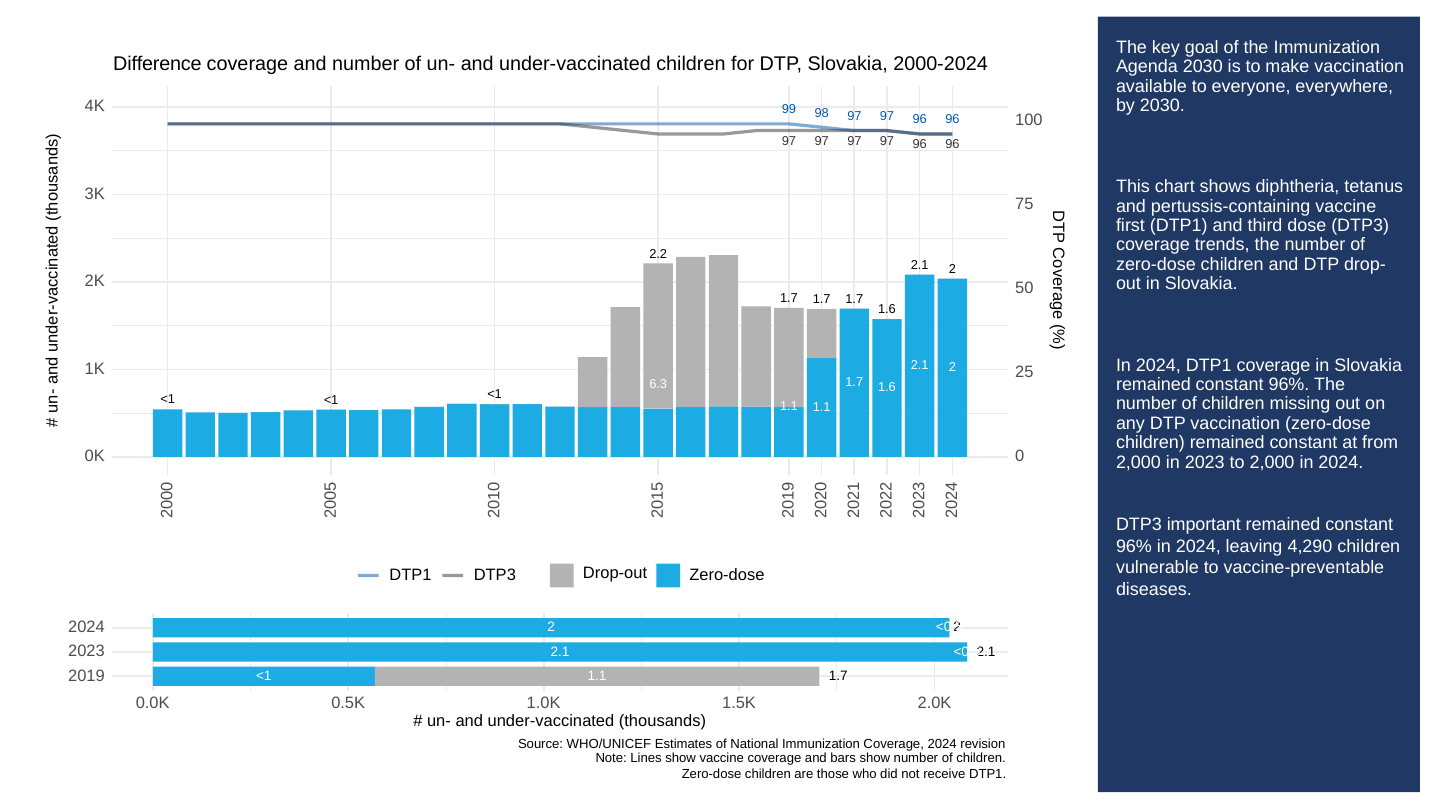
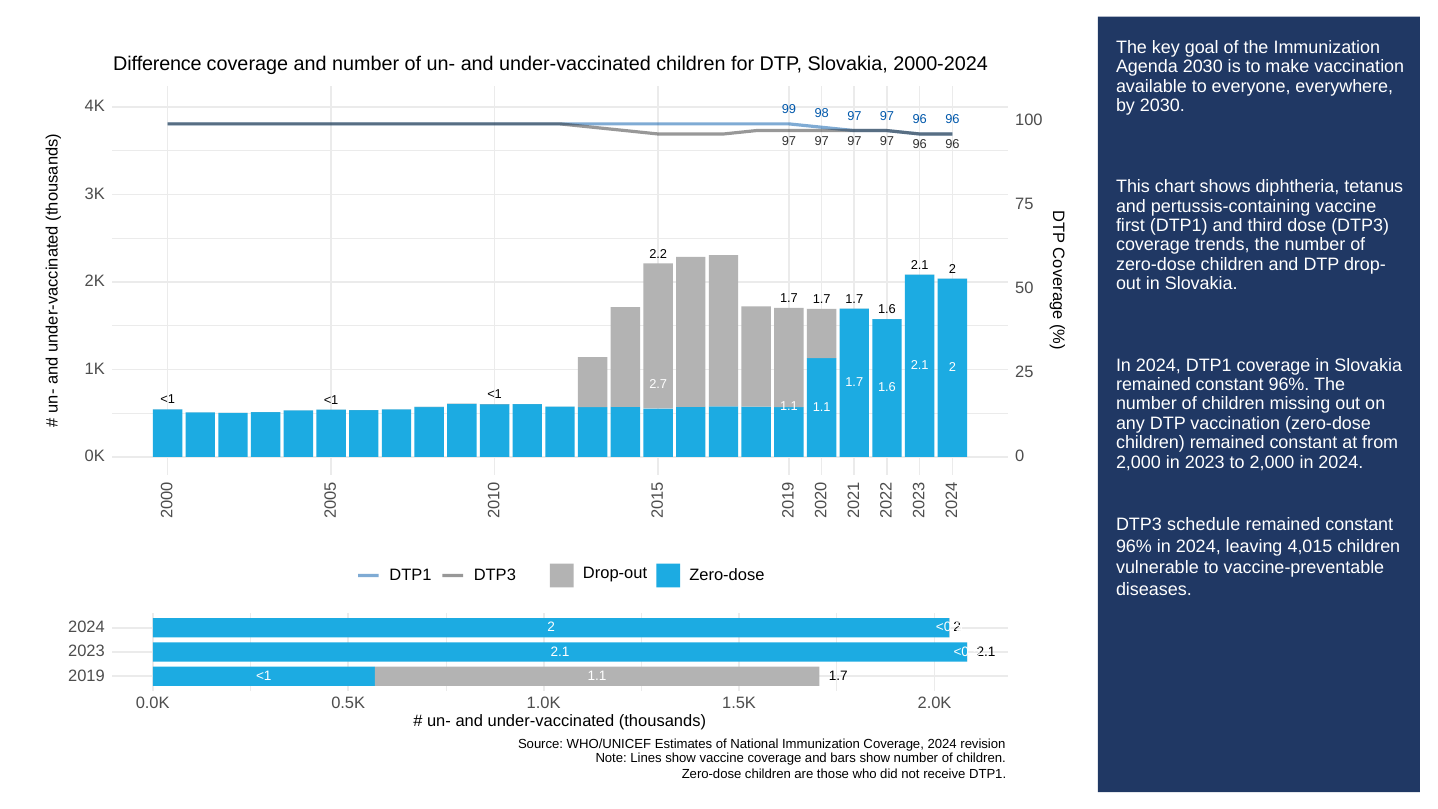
6.3: 6.3 -> 2.7 (658, 384)
important: important -> schedule (1204, 525)
4,290: 4,290 -> 4,015 (1310, 546)
